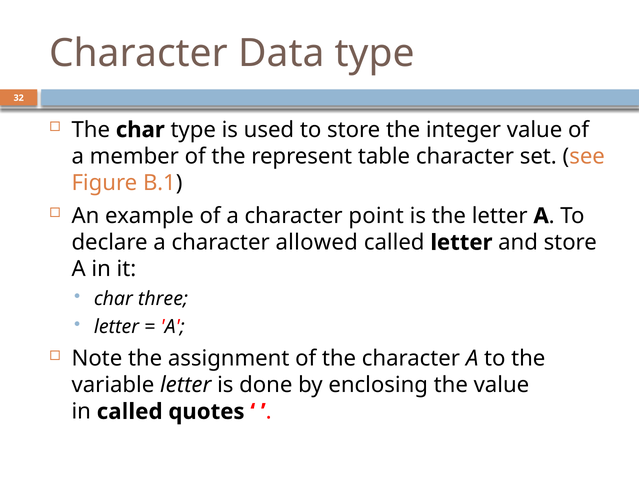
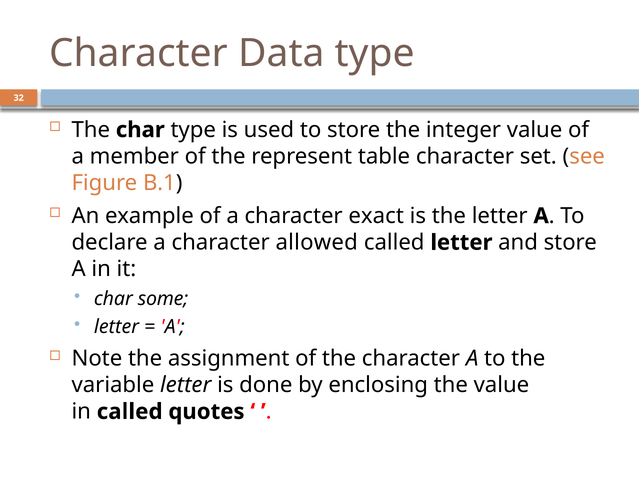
point: point -> exact (376, 216)
three: three -> some (163, 299)
